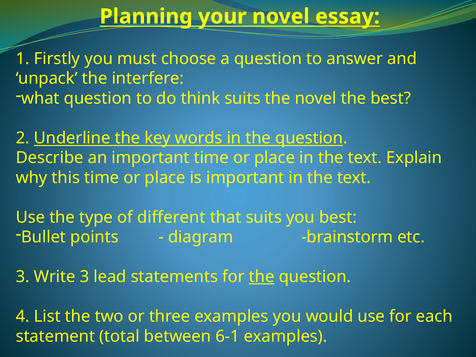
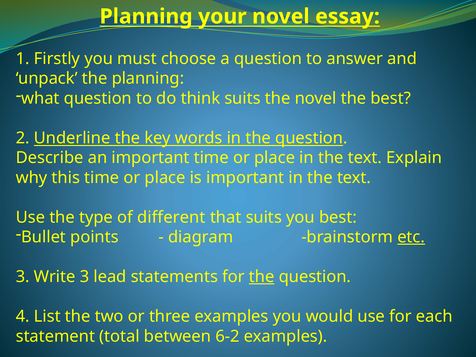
the interfere: interfere -> planning (148, 78)
etc underline: none -> present (411, 237)
6-1: 6-1 -> 6-2 (228, 336)
